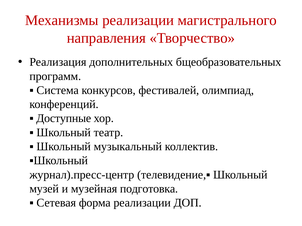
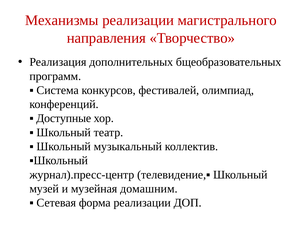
подготовка: подготовка -> домашним (149, 189)
